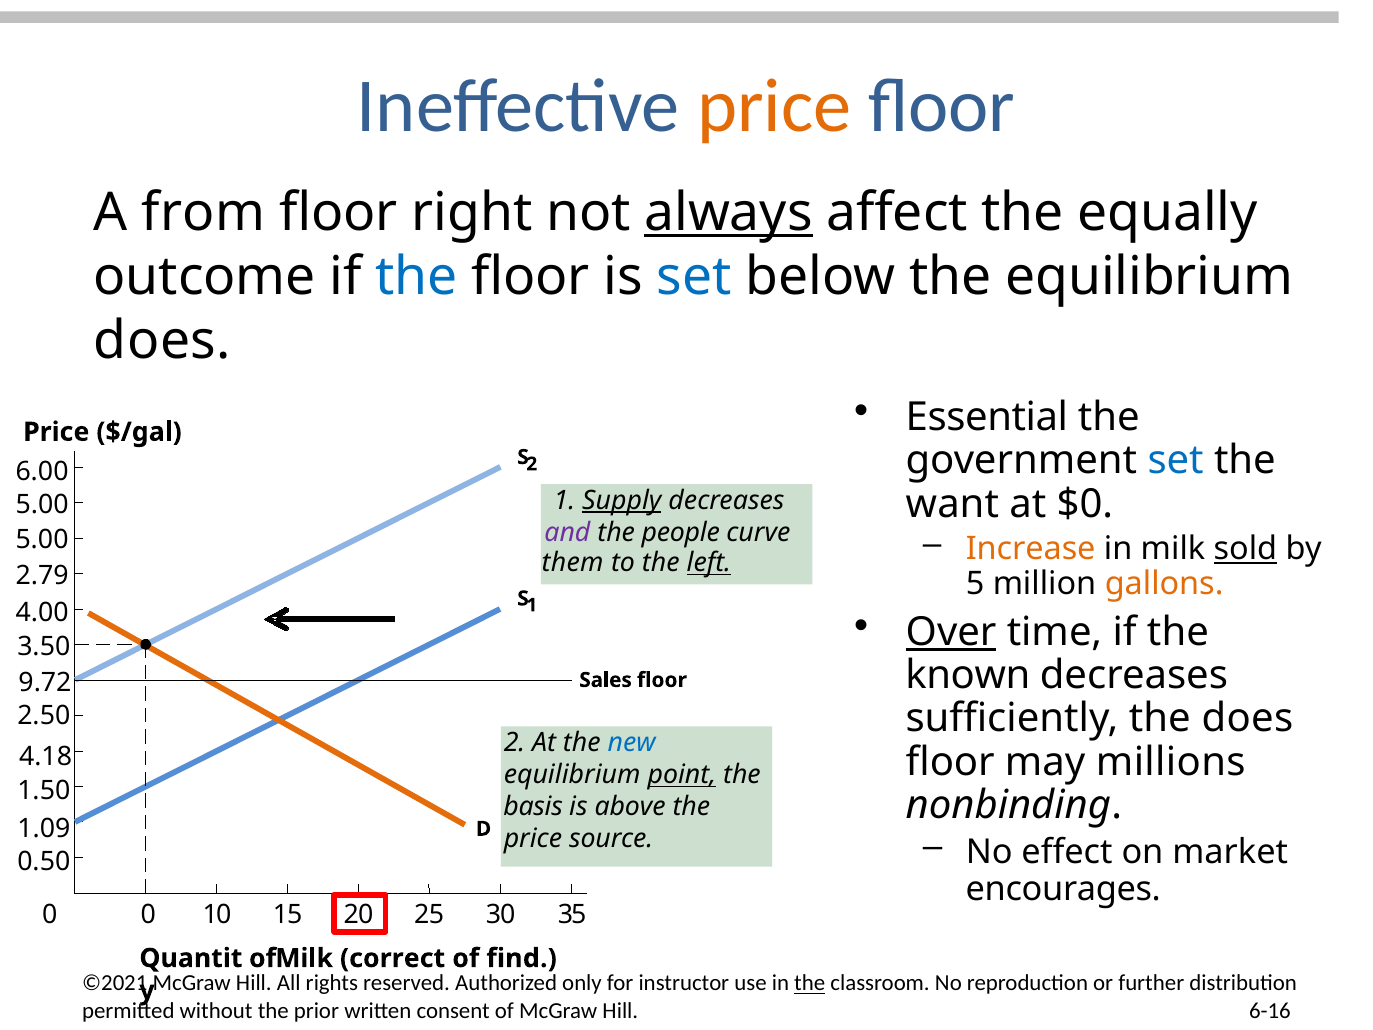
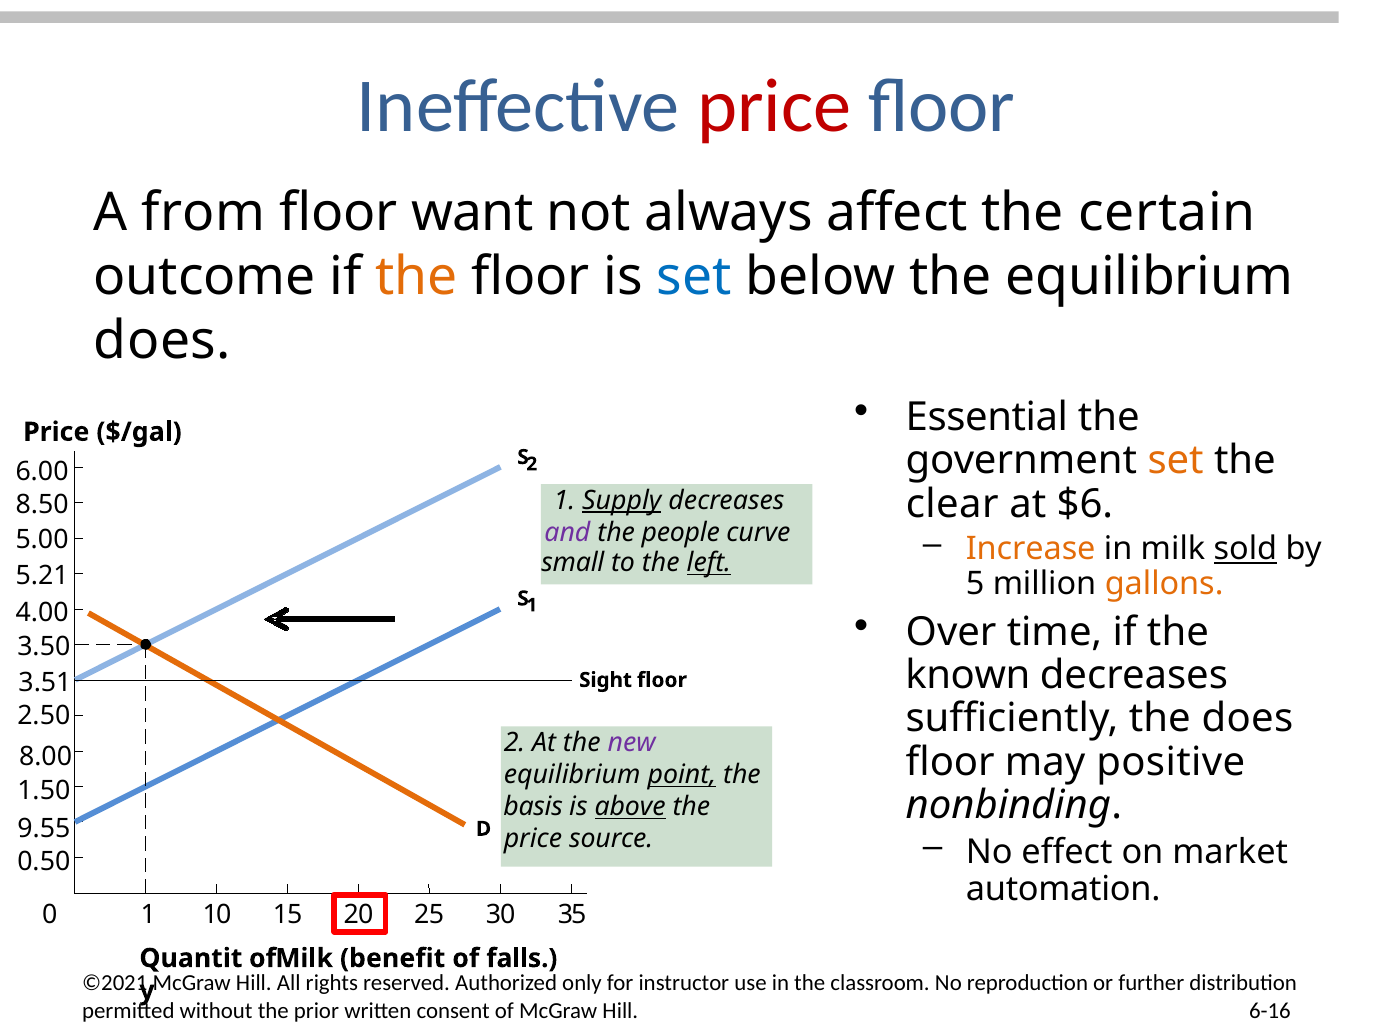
price colour: orange -> red (774, 106)
right: right -> want (472, 213)
always underline: present -> none (729, 213)
equally: equally -> certain (1167, 213)
the colour: blue -> orange (417, 277)
set colour: blue -> orange (1176, 460)
want: want -> clear (952, 504)
$0: $0 -> $6 (1085, 504)
5.00: 5.00 -> 8.50 (42, 504)
them: them -> small (573, 563)
2.79: 2.79 -> 5.21 (42, 575)
Over underline: present -> none (951, 632)
9.72: 9.72 -> 3.51 (45, 683)
Sales: Sales -> Sight (606, 680)
new colour: blue -> purple (632, 743)
4.18: 4.18 -> 8.00 (46, 756)
millions: millions -> positive (1171, 762)
above underline: none -> present (630, 807)
1.09: 1.09 -> 9.55 (44, 829)
encourages: encourages -> automation (1063, 889)
0 0: 0 -> 1 (148, 915)
correct: correct -> benefit (393, 958)
find: find -> falls (522, 958)
the underline: present -> none (810, 983)
